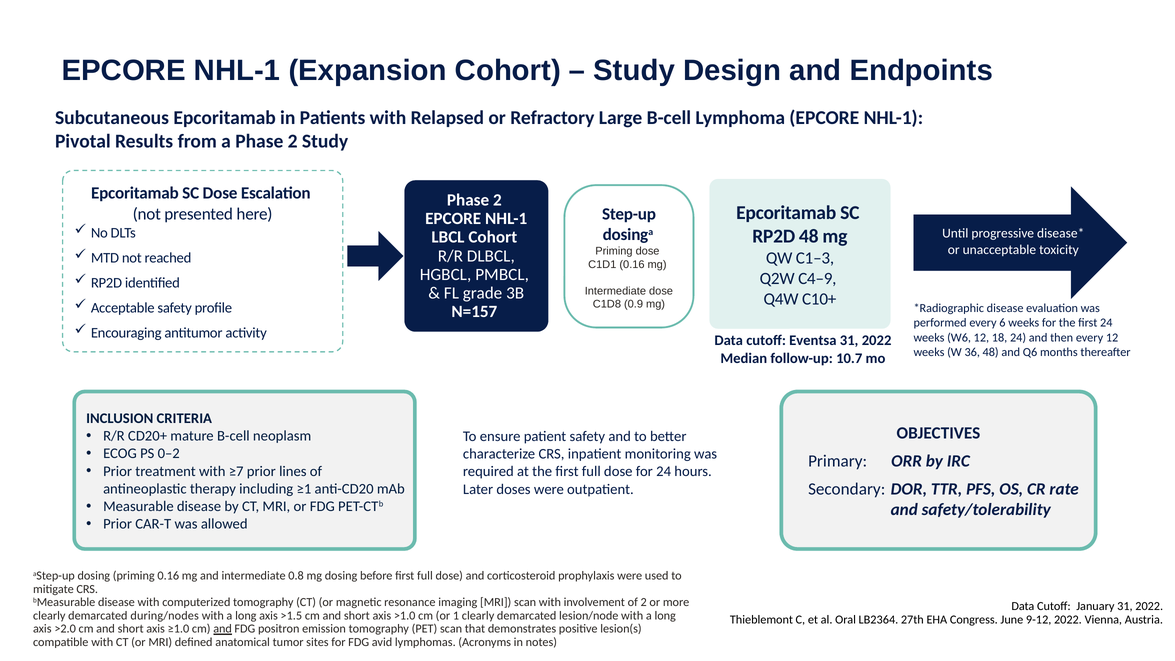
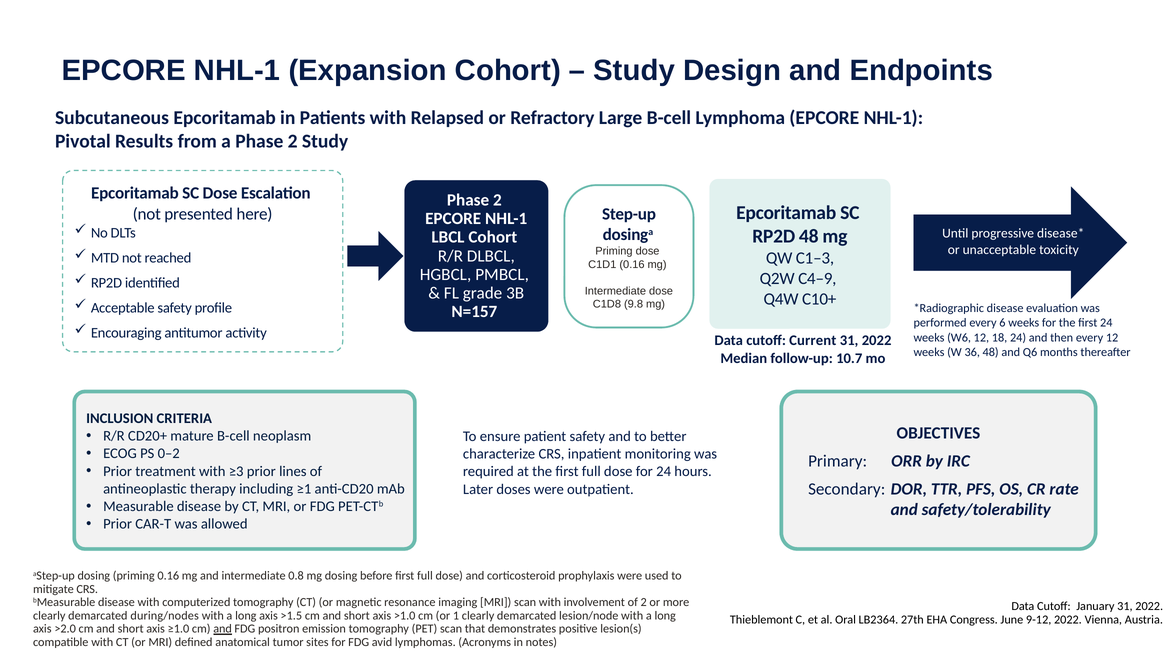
0.9: 0.9 -> 9.8 (634, 304)
Eventsa: Eventsa -> Current (813, 341)
≥7: ≥7 -> ≥3 (236, 471)
